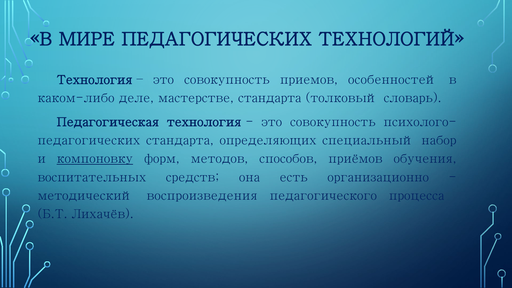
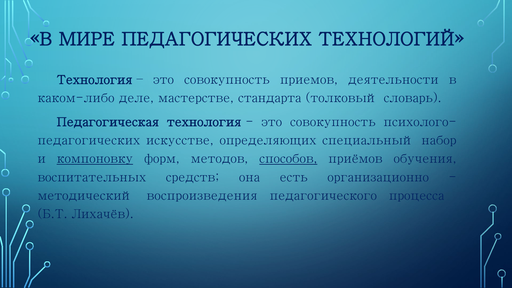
особенностей: особенностей -> деятельности (393, 80)
педагогических стандарта: стандарта -> искусстве (180, 140)
способов underline: none -> present (288, 159)
